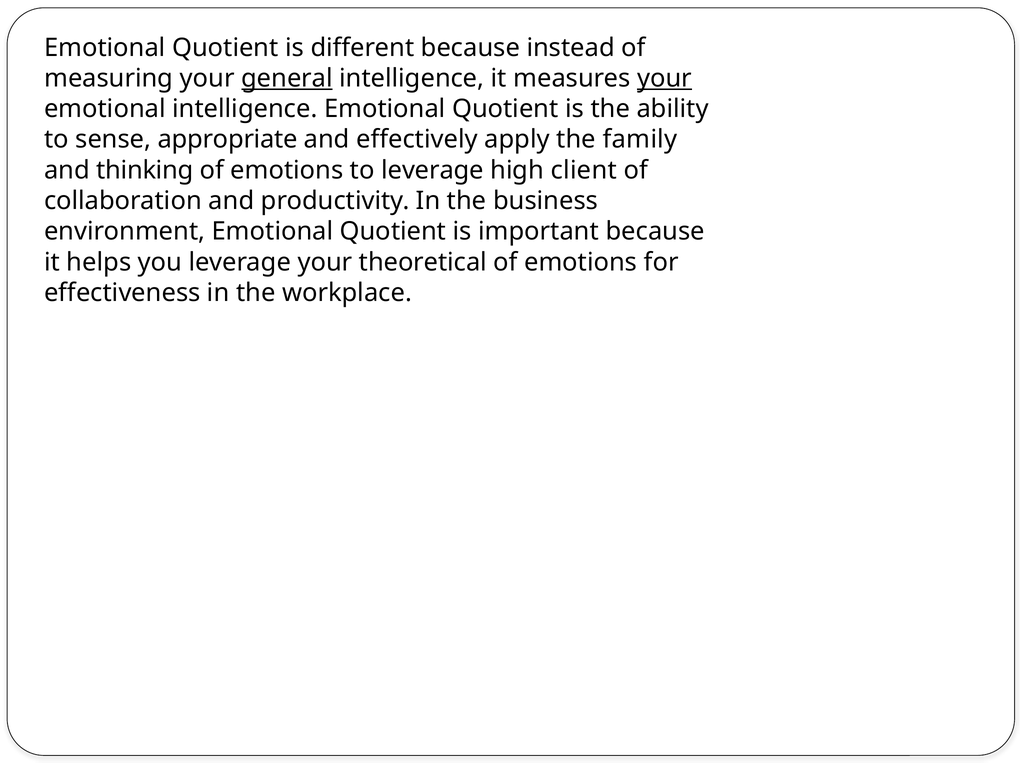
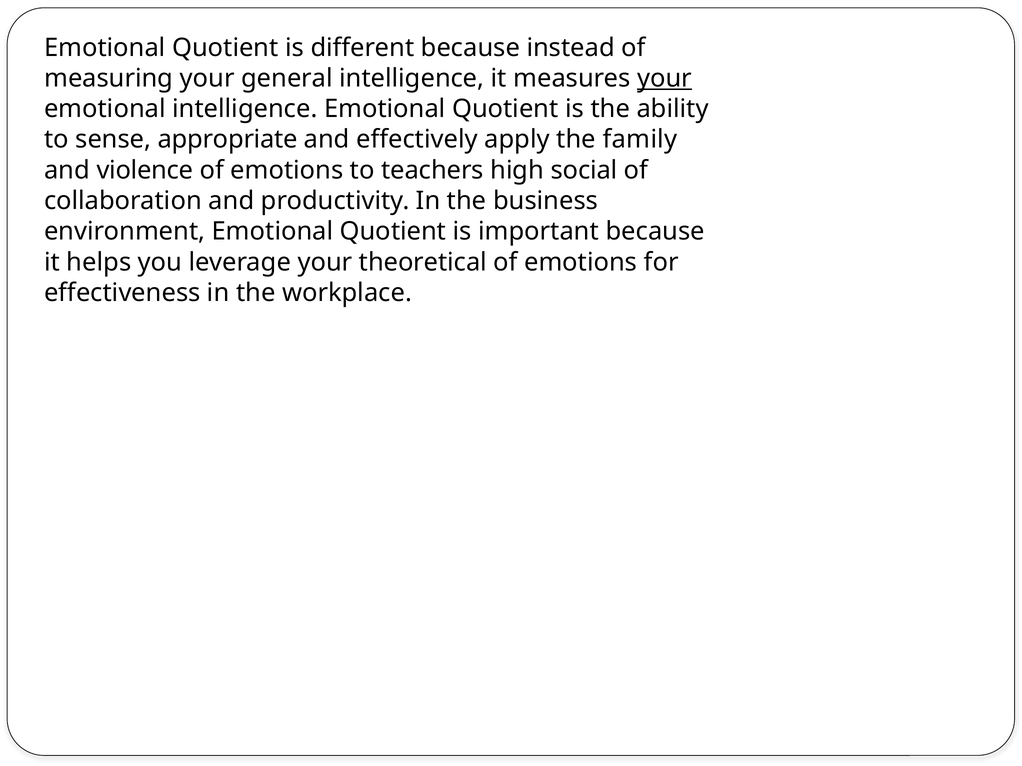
general underline: present -> none (287, 78)
thinking: thinking -> violence (145, 170)
to leverage: leverage -> teachers (432, 170)
client: client -> social (584, 170)
